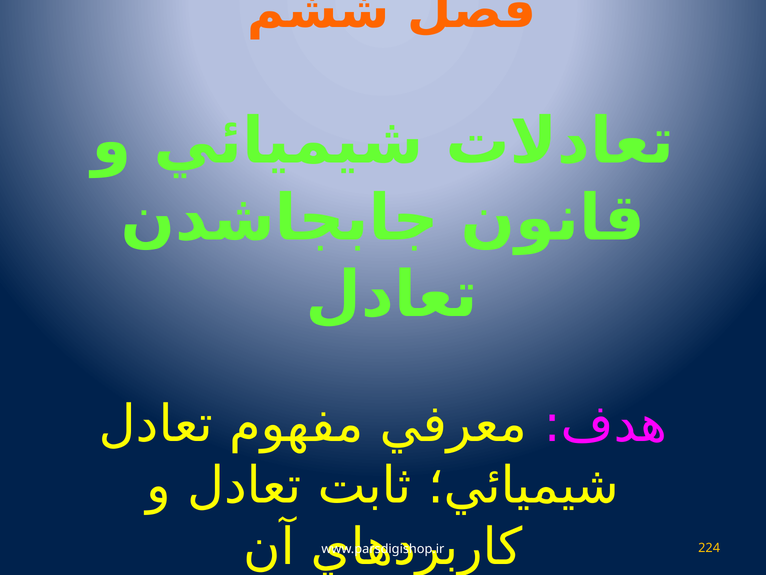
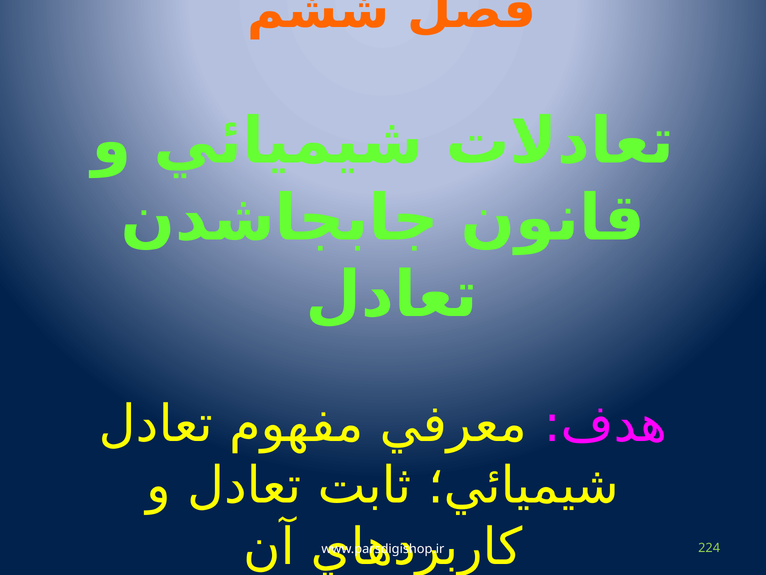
224 colour: yellow -> light green (709, 548)
